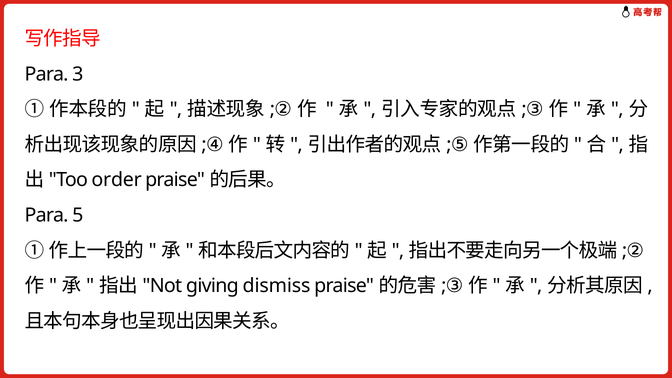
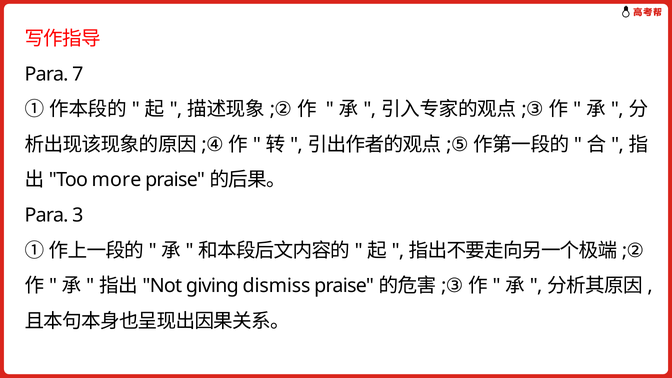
3: 3 -> 7 (78, 74)
order: order -> more (116, 180)
5: 5 -> 3 (78, 215)
